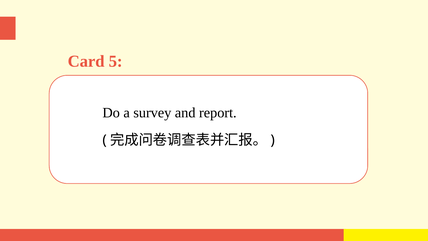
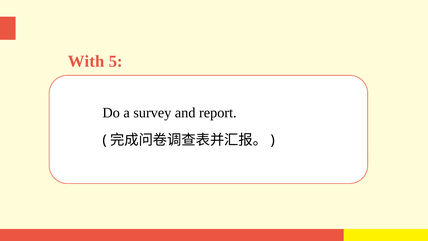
Card: Card -> With (86, 61)
